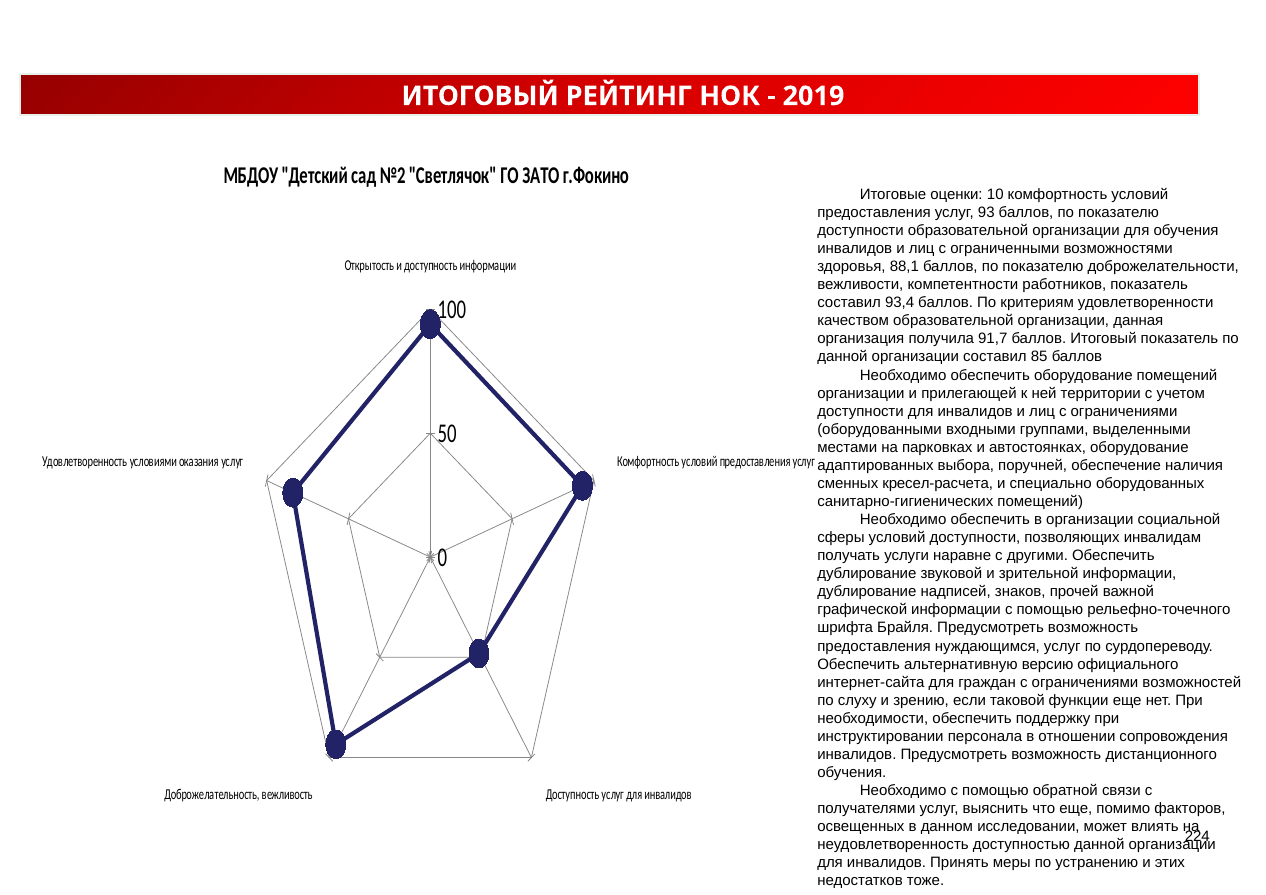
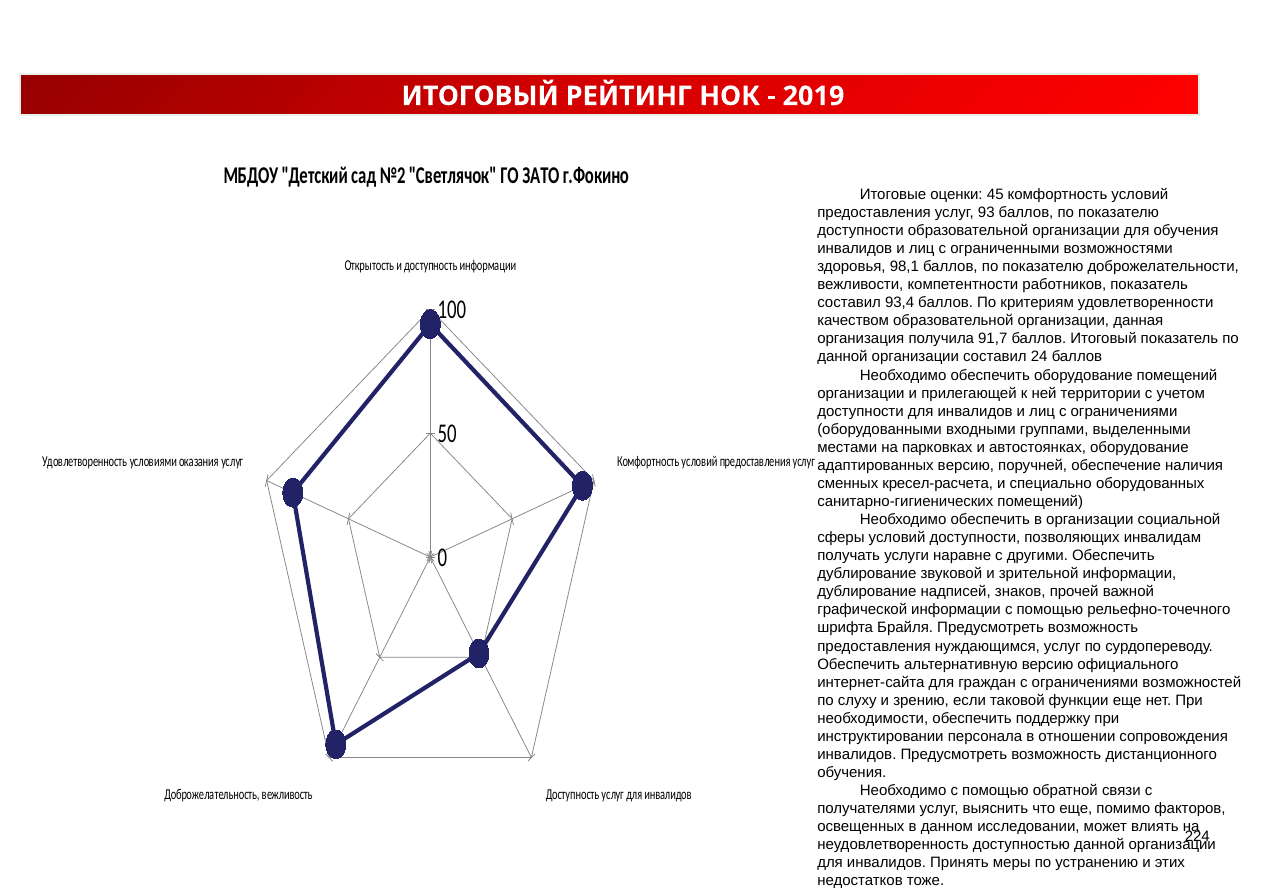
10: 10 -> 45 (995, 194)
88,1: 88,1 -> 98,1 (904, 267)
85: 85 -> 24 (1039, 357)
адаптированных выбора: выбора -> версию (966, 465)
